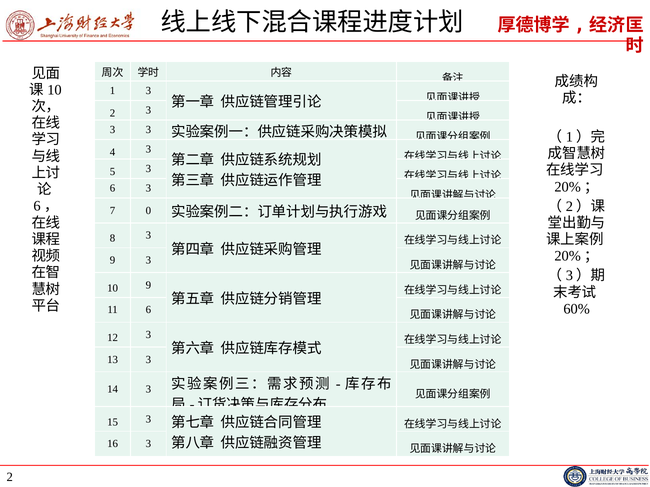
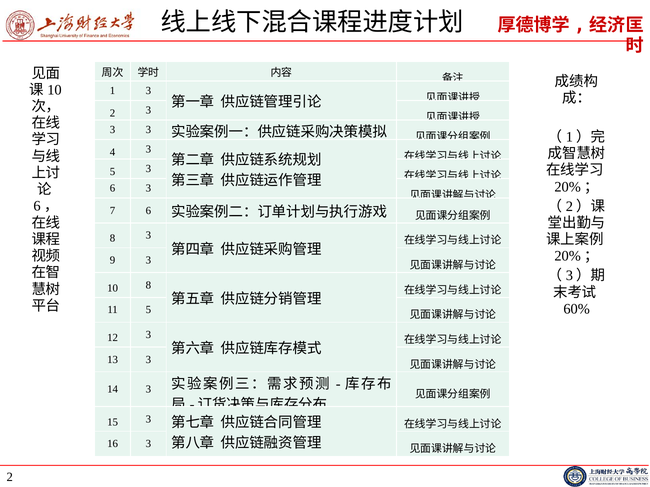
7 0: 0 -> 6 (148, 211)
10 9: 9 -> 8 (148, 285)
11 6: 6 -> 5 (148, 310)
